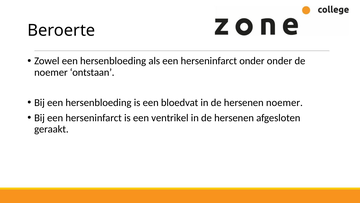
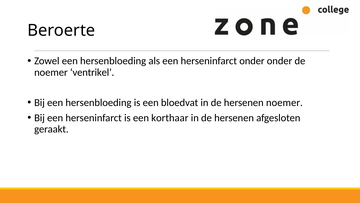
ontstaan: ontstaan -> ventrikel (92, 72)
ventrikel: ventrikel -> korthaar (170, 117)
